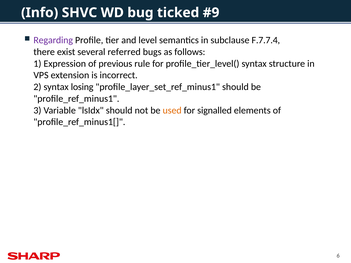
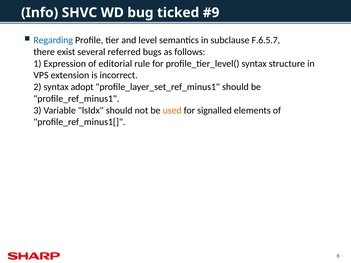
Regarding colour: purple -> blue (53, 40)
F.7.7.4: F.7.7.4 -> F.6.5.7 (266, 40)
previous: previous -> editorial (115, 64)
losing: losing -> adopt (82, 87)
